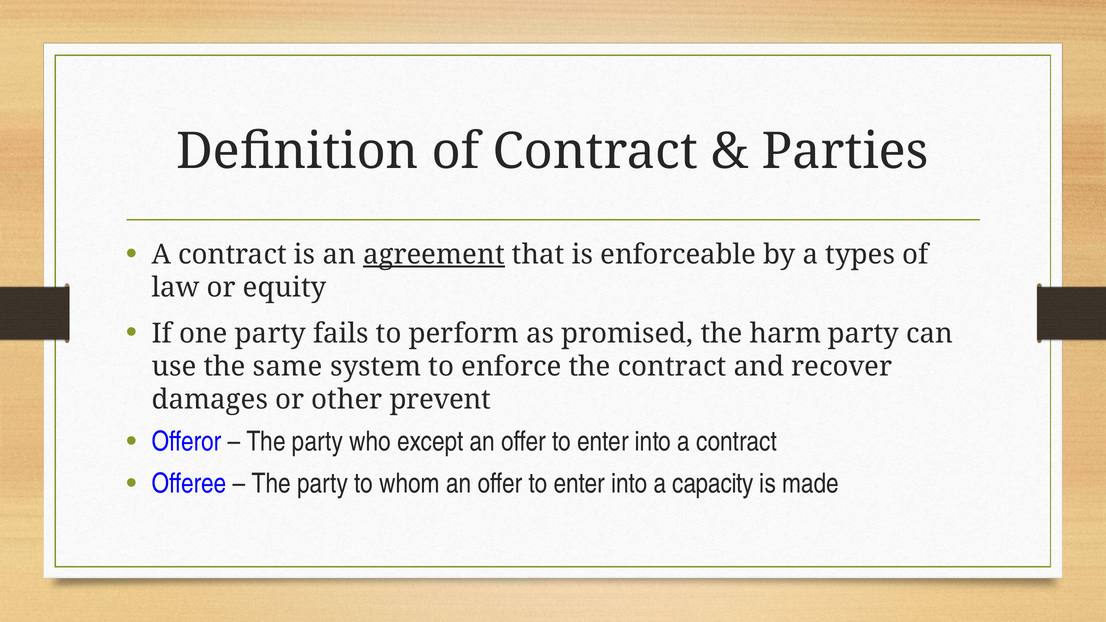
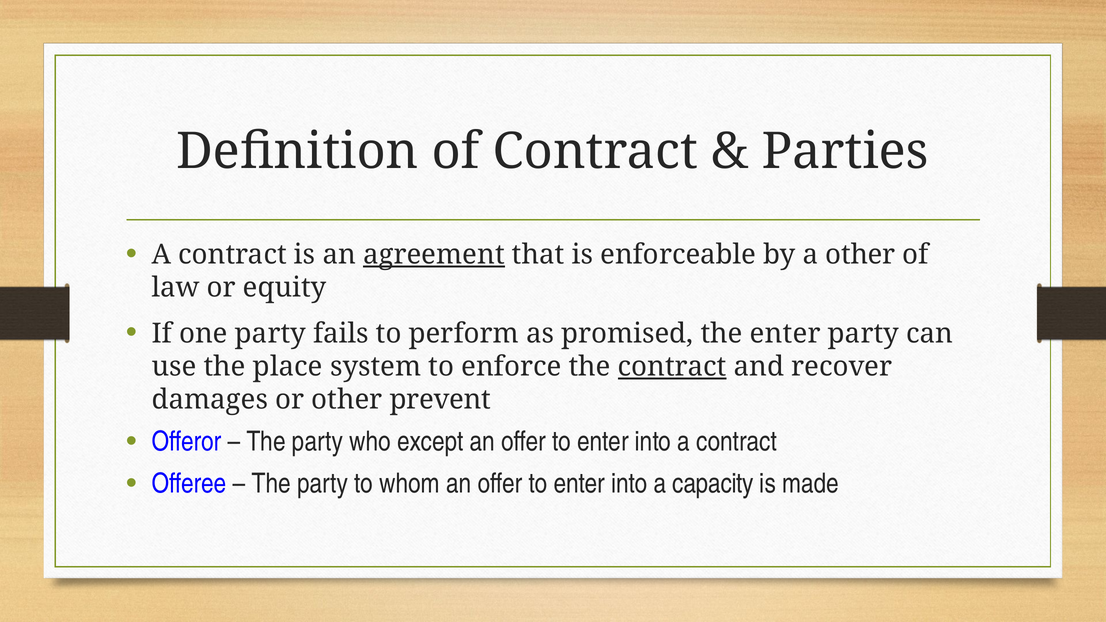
a types: types -> other (860, 255)
the harm: harm -> enter (785, 333)
same: same -> place (288, 367)
contract underline: none -> present (672, 367)
